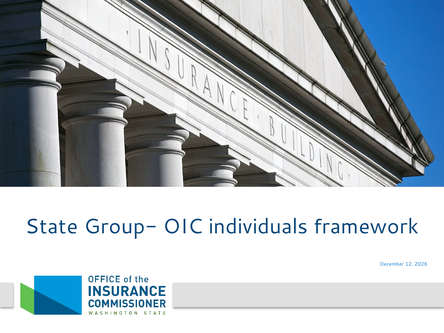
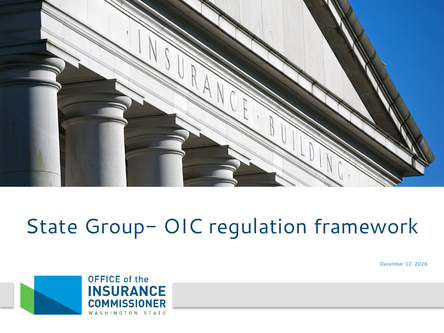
individuals: individuals -> regulation (258, 226)
